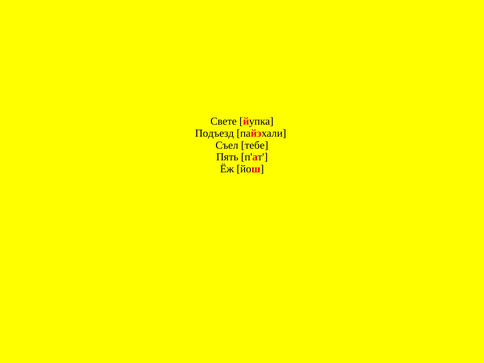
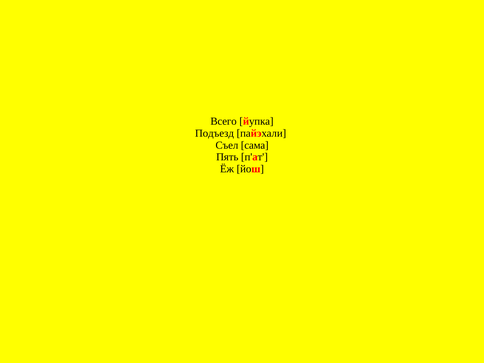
Свете: Свете -> Всего (224, 121)
тебе: тебе -> сама (255, 145)
